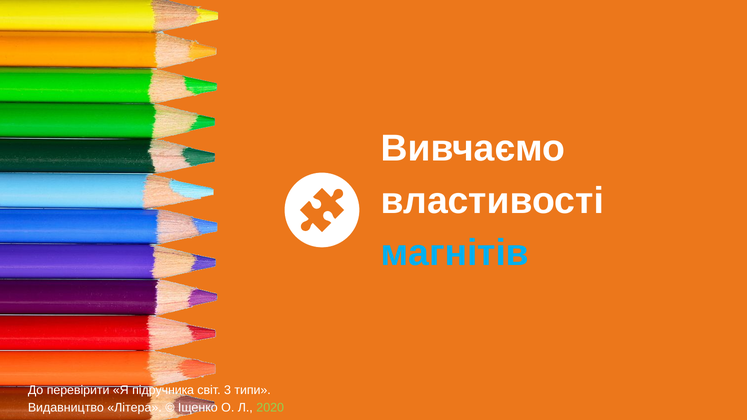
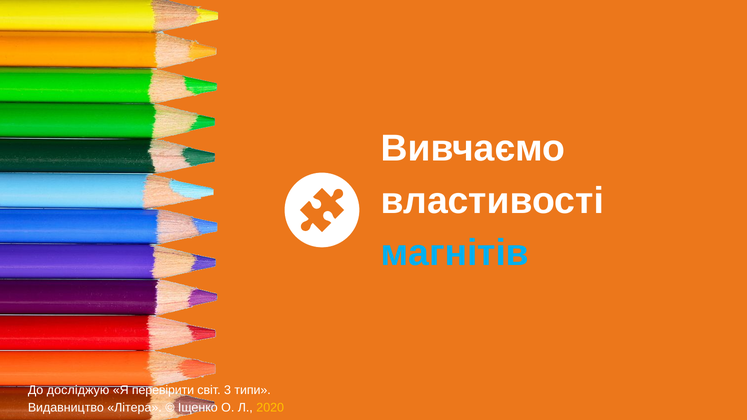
перевірити: перевірити -> досліджую (78, 390)
підручника: підручника -> перевірити (163, 390)
2020 colour: light green -> yellow (270, 408)
